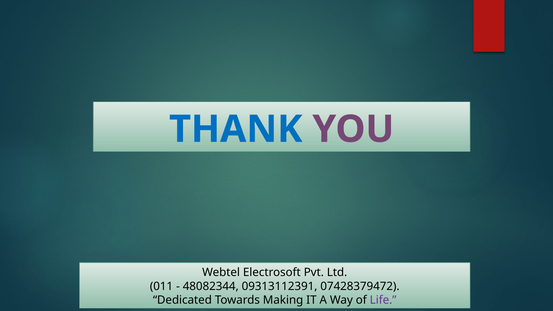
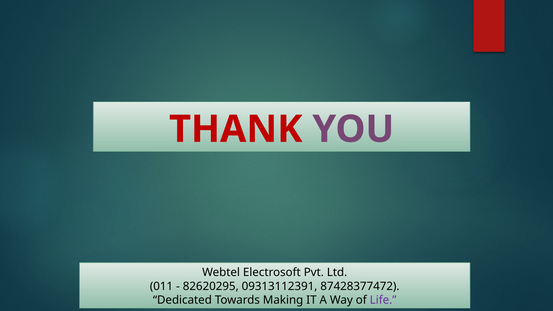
THANK colour: blue -> red (236, 129)
48082344: 48082344 -> 82620295 (211, 286)
07428379472: 07428379472 -> 87428377472 (360, 286)
